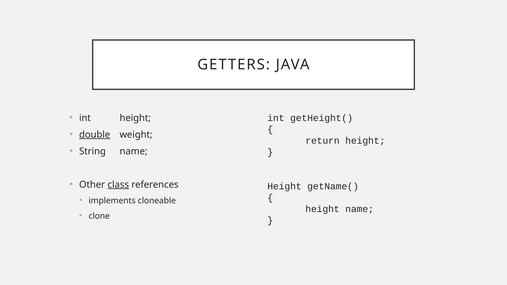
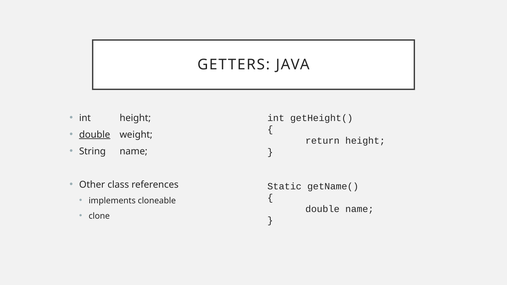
class underline: present -> none (118, 185)
Height: Height -> Static (284, 186)
height: height -> double (323, 209)
